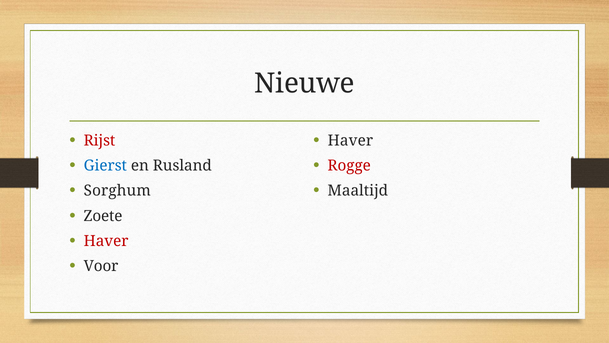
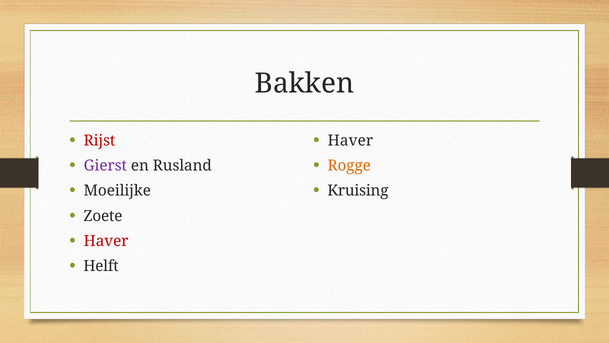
Nieuwe: Nieuwe -> Bakken (304, 84)
Gierst colour: blue -> purple (105, 165)
Rogge colour: red -> orange (349, 165)
Sorghum: Sorghum -> Moeilijke (117, 191)
Maaltijd: Maaltijd -> Kruising (358, 191)
Voor: Voor -> Helft (101, 266)
